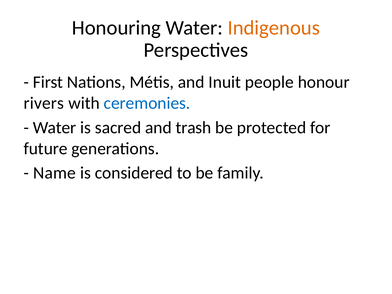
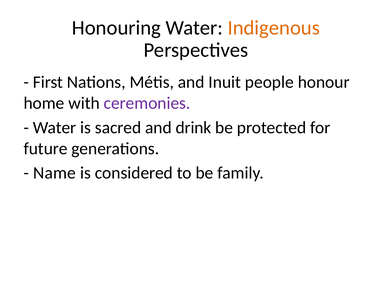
rivers: rivers -> home (44, 103)
ceremonies colour: blue -> purple (147, 103)
trash: trash -> drink (194, 128)
